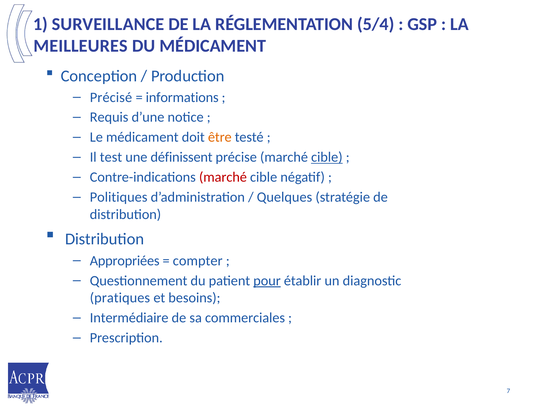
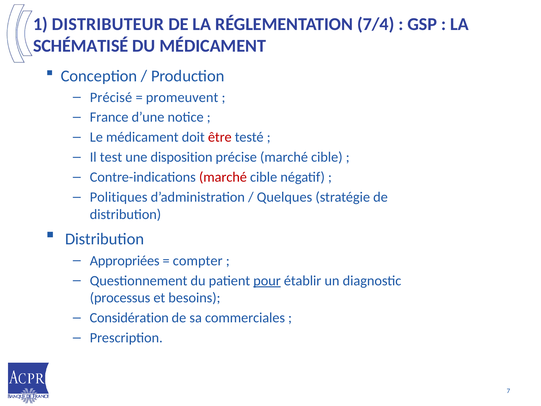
SURVEILLANCE: SURVEILLANCE -> DISTRIBUTEUR (108, 24)
5/4: 5/4 -> 7/4 (376, 24)
MEILLEURES: MEILLEURES -> SCHÉMATISÉ (81, 46)
informations: informations -> promeuvent (182, 97)
Requis: Requis -> France (109, 117)
être colour: orange -> red (220, 137)
définissent: définissent -> disposition (182, 157)
cible underline: present -> none (327, 157)
pratiques: pratiques -> processus (120, 298)
Intermédiaire: Intermédiaire -> Considération (129, 318)
